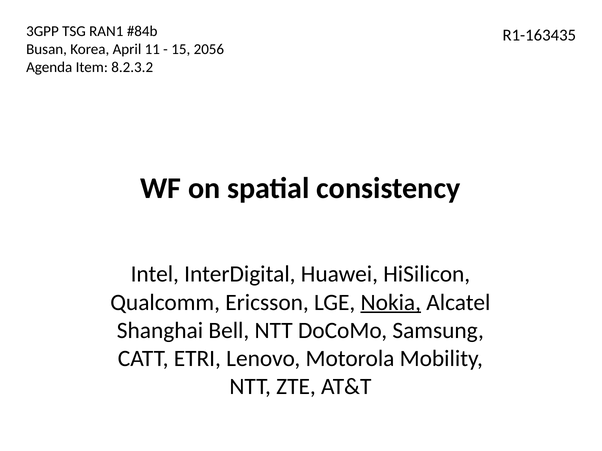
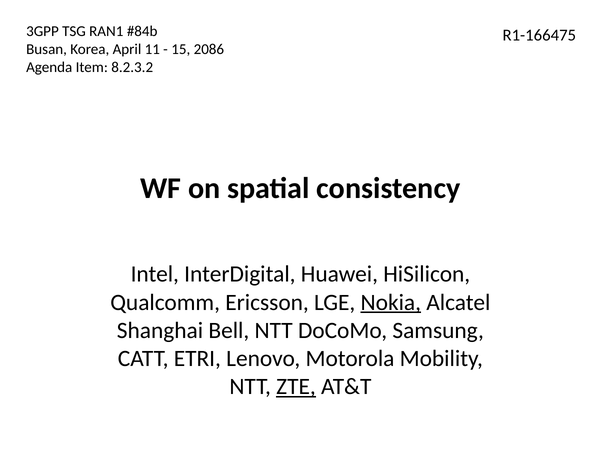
R1-163435: R1-163435 -> R1-166475 (539, 35)
2056: 2056 -> 2086 (209, 49)
ZTE underline: none -> present (296, 387)
